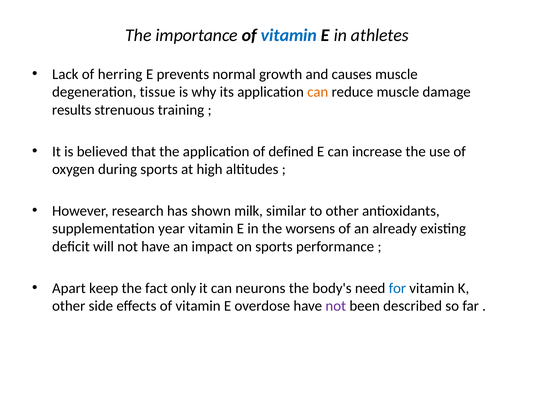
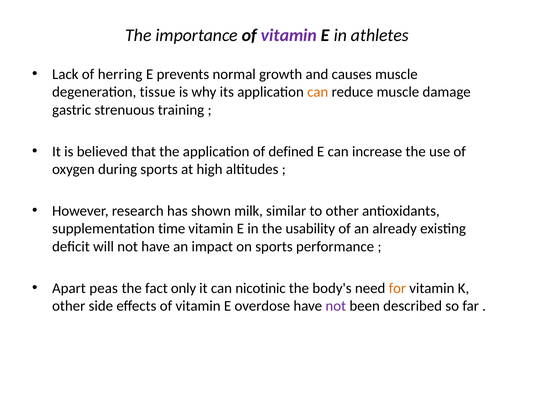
vitamin colour: blue -> purple (289, 35)
results: results -> gastric (72, 110)
year: year -> time (172, 228)
worsens: worsens -> usability (310, 228)
keep: keep -> peas (104, 288)
neurons: neurons -> nicotinic (260, 288)
for colour: blue -> orange (397, 288)
